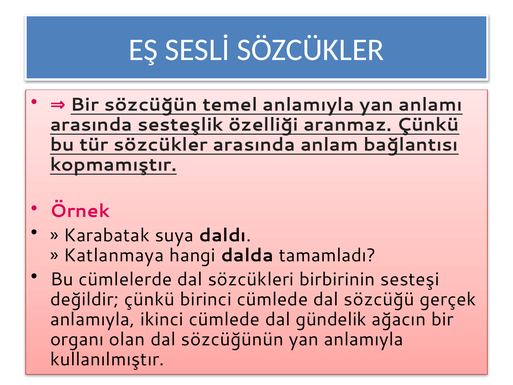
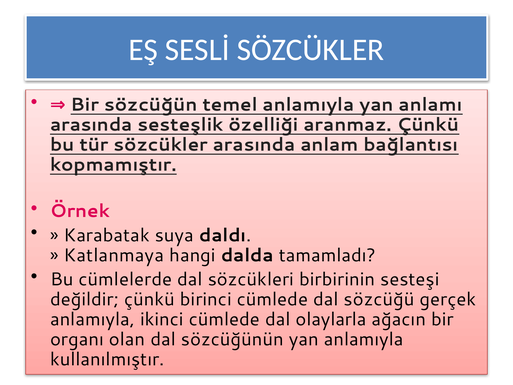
gündelik: gündelik -> olaylarla (331, 319)
